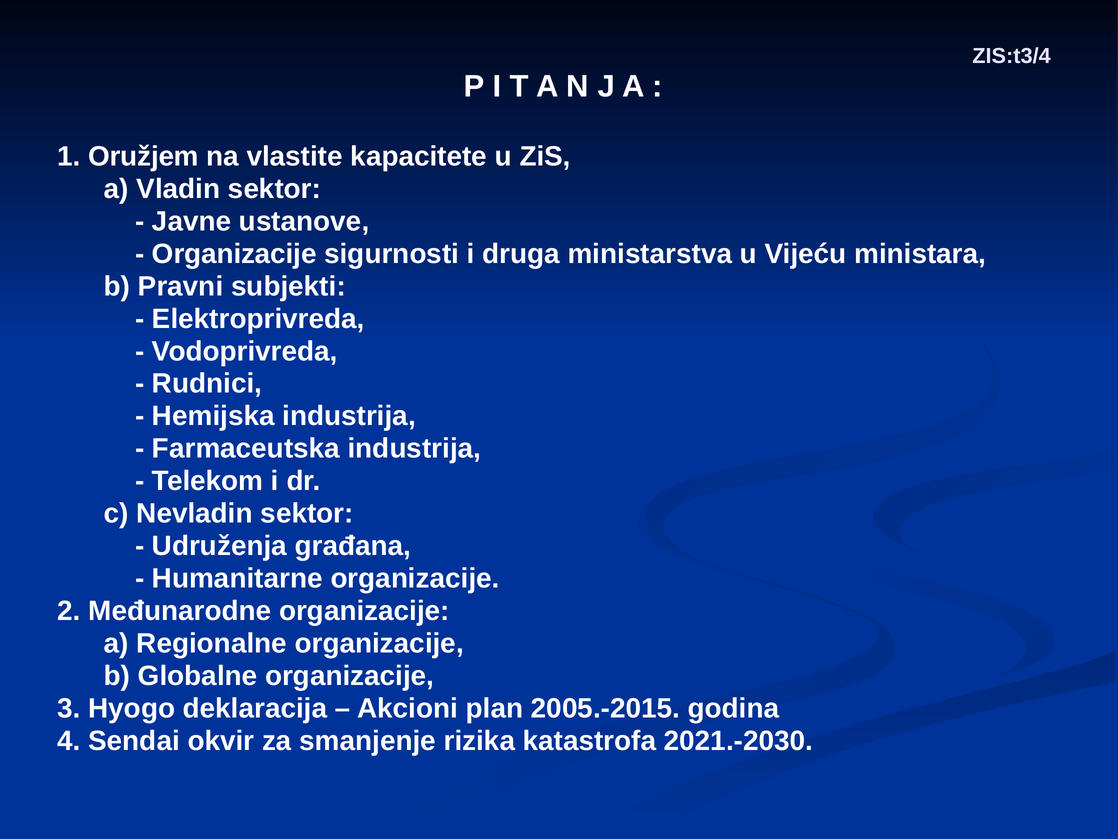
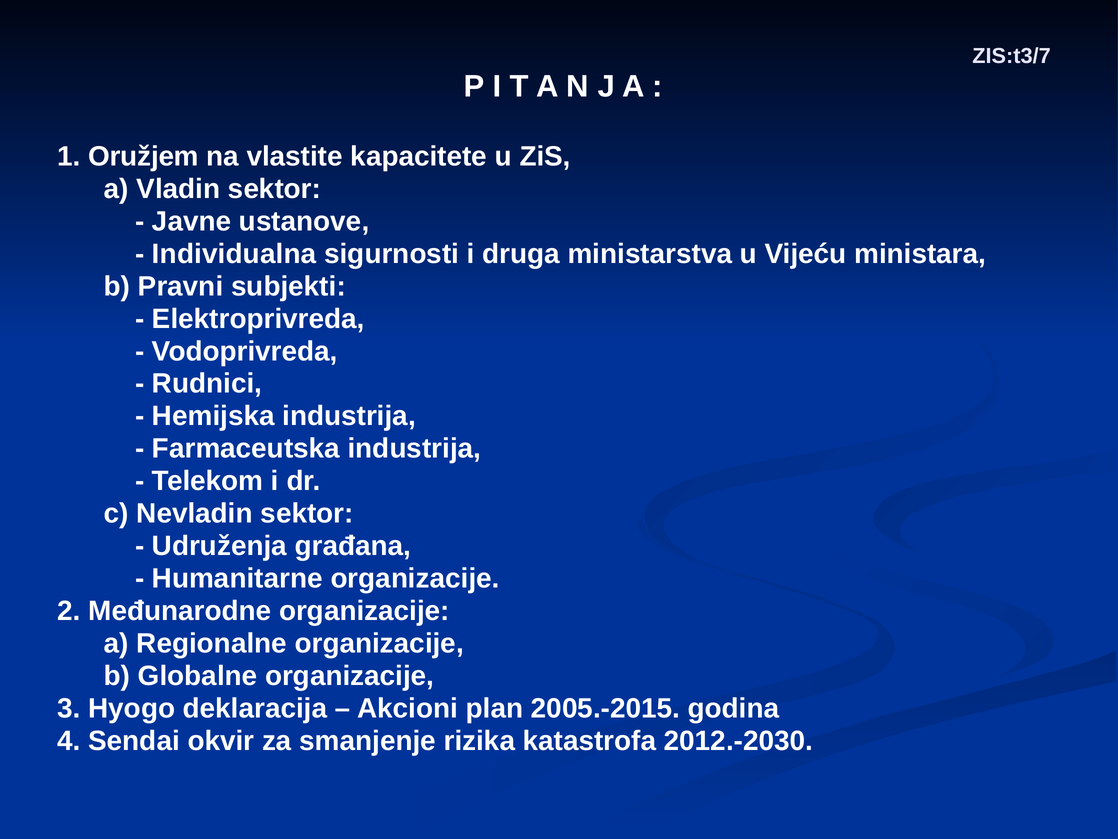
ZIS:t3/4: ZIS:t3/4 -> ZIS:t3/7 (1012, 56)
Organizacije: Organizacije -> Individualna (234, 254)
2021.-2030: 2021.-2030 -> 2012.-2030 (738, 740)
